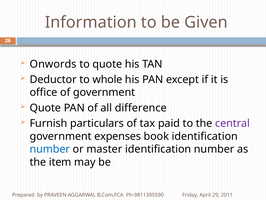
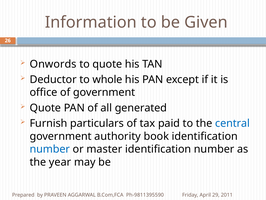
difference: difference -> generated (141, 108)
central colour: purple -> blue (233, 123)
expenses: expenses -> authority (118, 136)
item: item -> year (60, 162)
